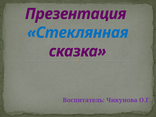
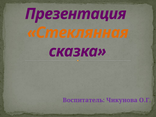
Стеклянная colour: blue -> orange (78, 33)
